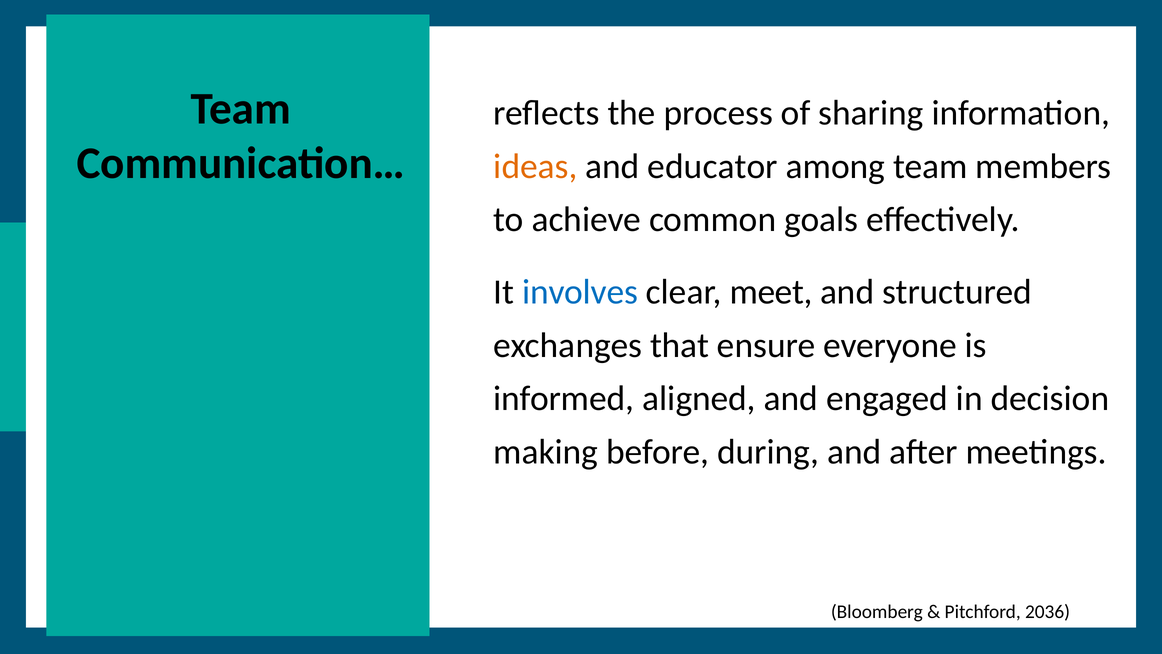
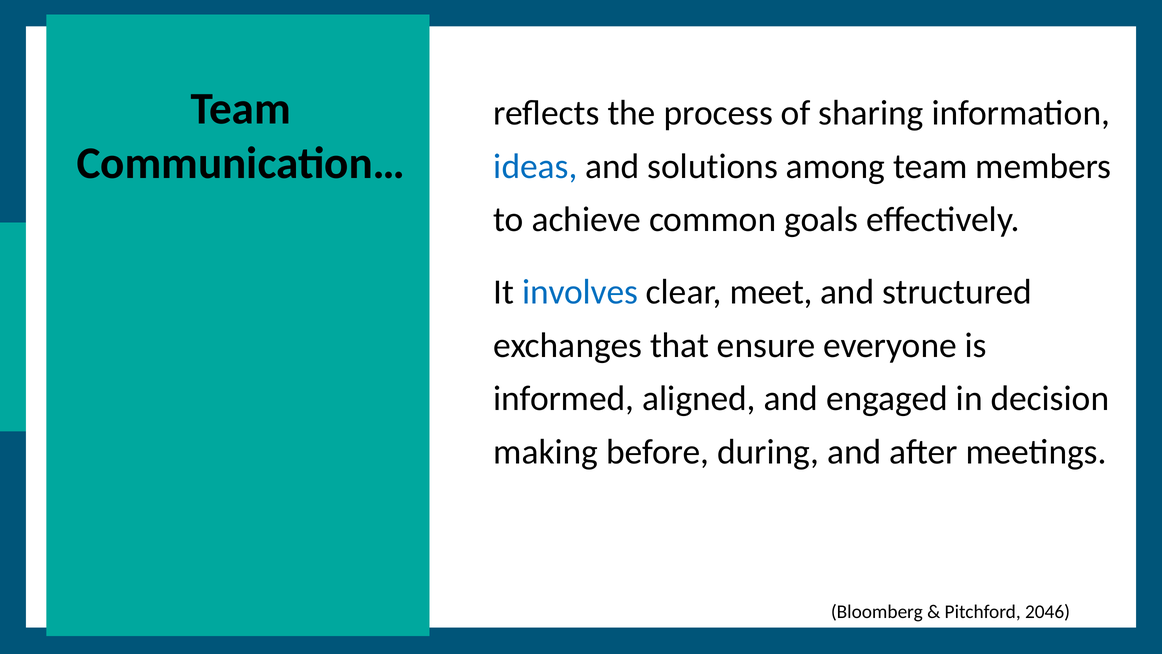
ideas colour: orange -> blue (535, 166)
educator: educator -> solutions (713, 166)
2036: 2036 -> 2046 (1048, 611)
